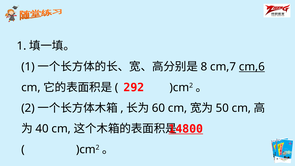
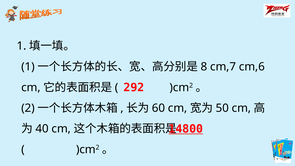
cm,6 underline: present -> none (252, 67)
